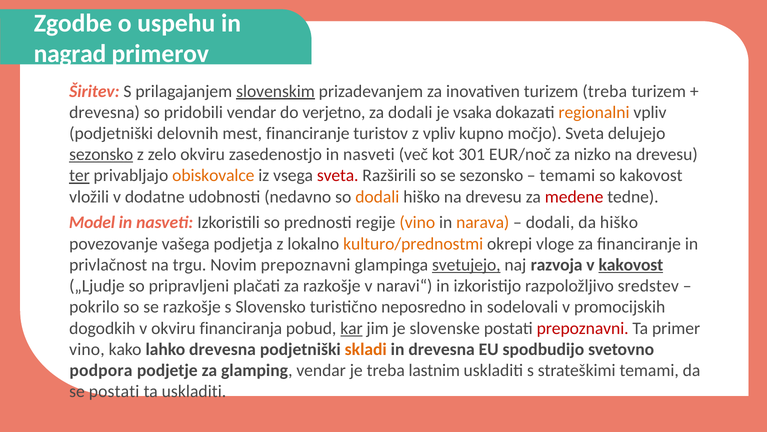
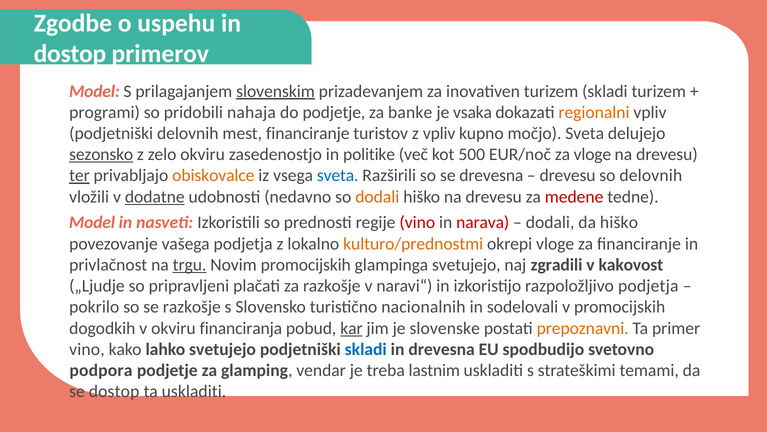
nagrad: nagrad -> dostop (70, 54)
Širitev: Širitev -> Model (94, 91)
turizem treba: treba -> skladi (605, 91)
drevesna: drevesna -> programi (105, 112)
pridobili vendar: vendar -> nahaja (251, 112)
do verjetno: verjetno -> podjetje (334, 112)
za dodali: dodali -> banke (410, 112)
zasedenostjo in nasveti: nasveti -> politike (369, 154)
301: 301 -> 500 (472, 154)
za nizko: nizko -> vloge (592, 154)
sveta colour: red -> blue (338, 175)
se sezonsko: sezonsko -> drevesna (491, 175)
temami: temami -> drevesu (568, 175)
so kakovost: kakovost -> delovnih (651, 175)
dodatne underline: none -> present (155, 197)
vino colour: orange -> red (417, 222)
narava colour: orange -> red (483, 222)
trgu underline: none -> present (190, 265)
Novim prepoznavni: prepoznavni -> promocijskih (306, 265)
svetujejo underline: present -> none (466, 265)
razvoja: razvoja -> zgradili (557, 265)
kakovost underline: present -> none (631, 265)
razpoložljivo sredstev: sredstev -> podjetja (648, 286)
neposredno: neposredno -> nacionalnih (423, 307)
prepoznavni colour: red -> orange (583, 328)
lahko drevesna: drevesna -> svetujejo (223, 349)
skladi colour: orange -> blue (366, 349)
se postati: postati -> dostop (114, 391)
